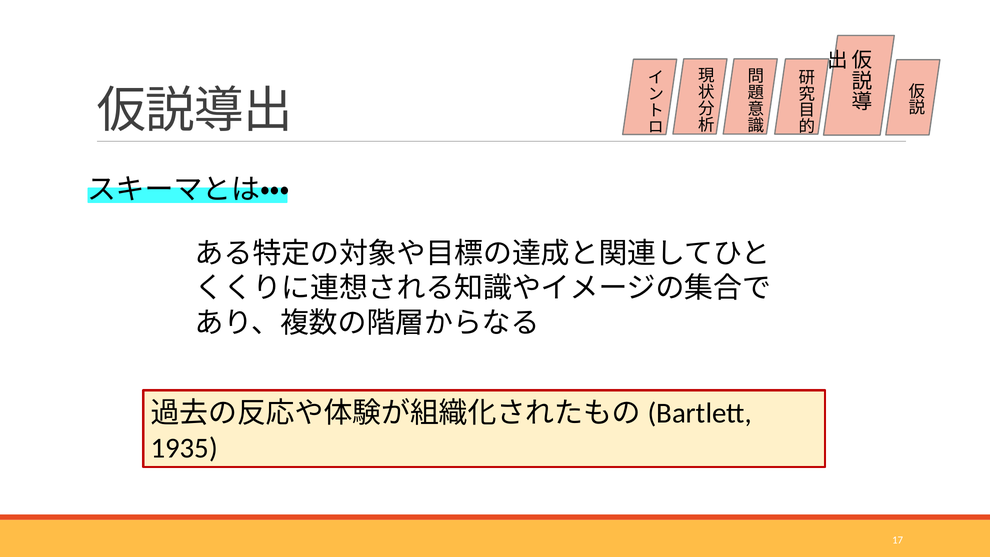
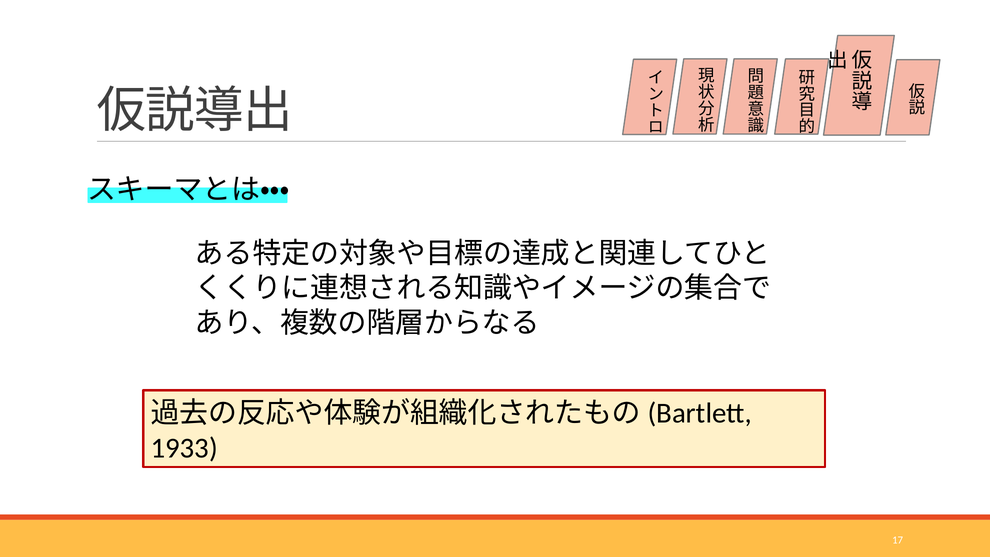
1935: 1935 -> 1933 (184, 448)
